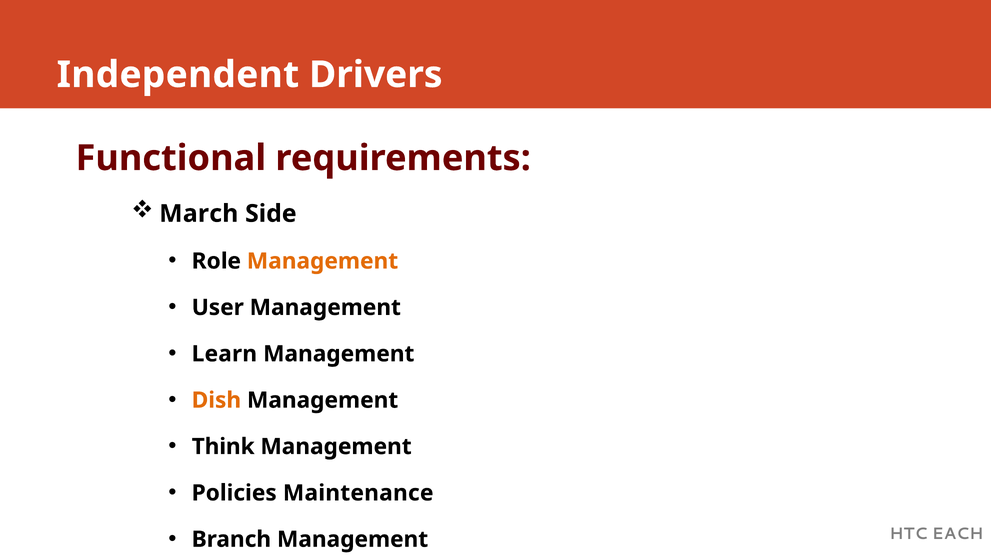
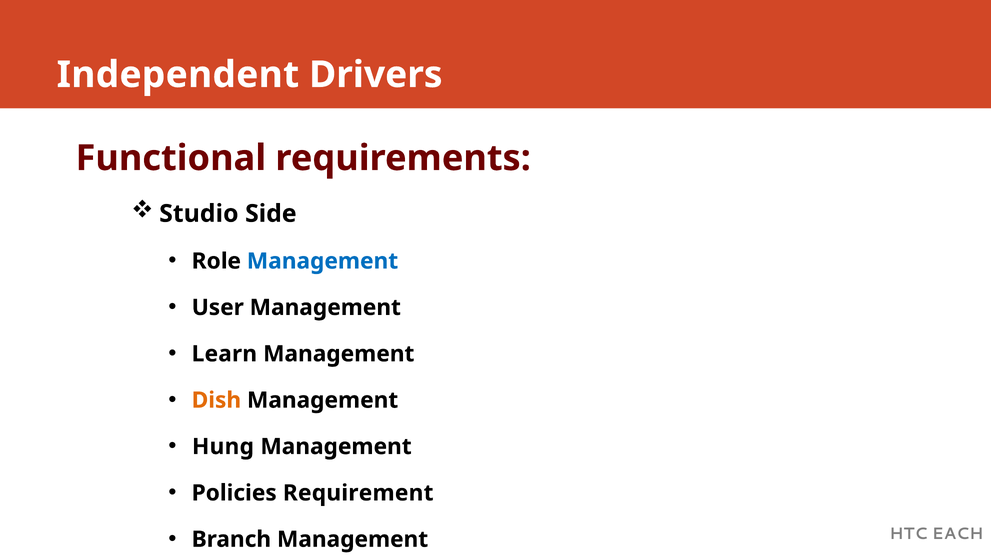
March: March -> Studio (199, 214)
Management colour: orange -> blue (322, 261)
Think: Think -> Hung (223, 447)
Maintenance: Maintenance -> Requirement (358, 493)
